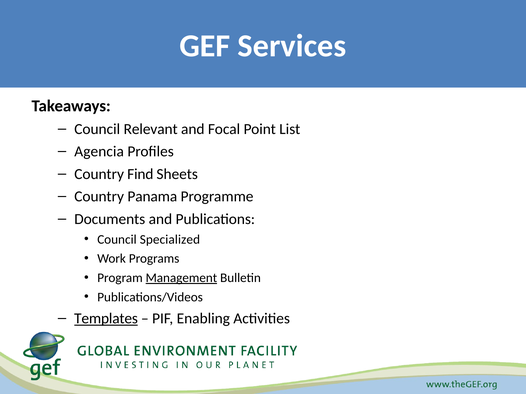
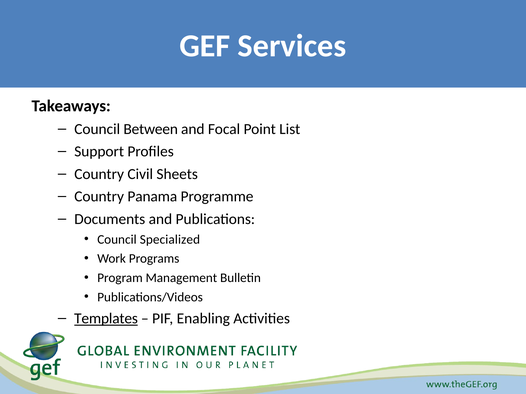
Relevant: Relevant -> Between (151, 129)
Agencia: Agencia -> Support (99, 152)
Find: Find -> Civil (140, 174)
Management underline: present -> none (181, 278)
